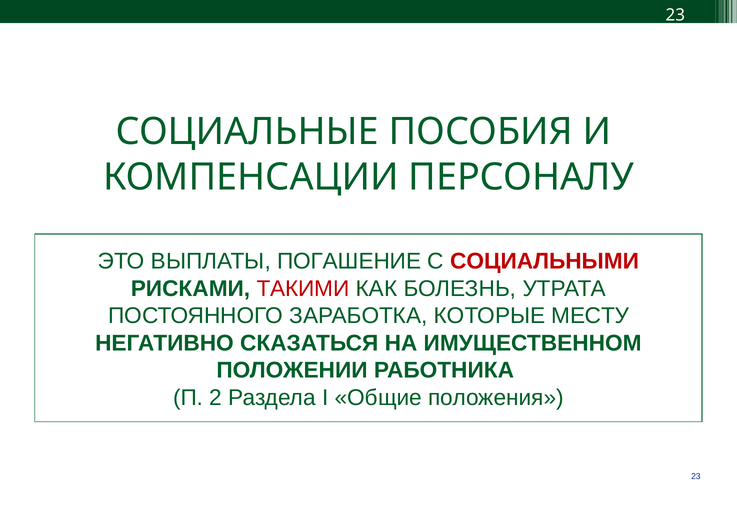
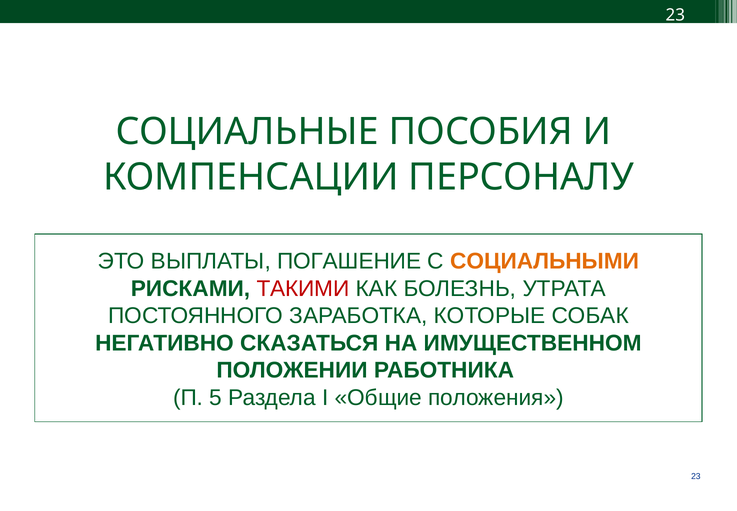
СОЦИАЛЬНЫМИ colour: red -> orange (545, 261)
МЕСТУ: МЕСТУ -> СОБАК (590, 315)
2: 2 -> 5 (216, 397)
